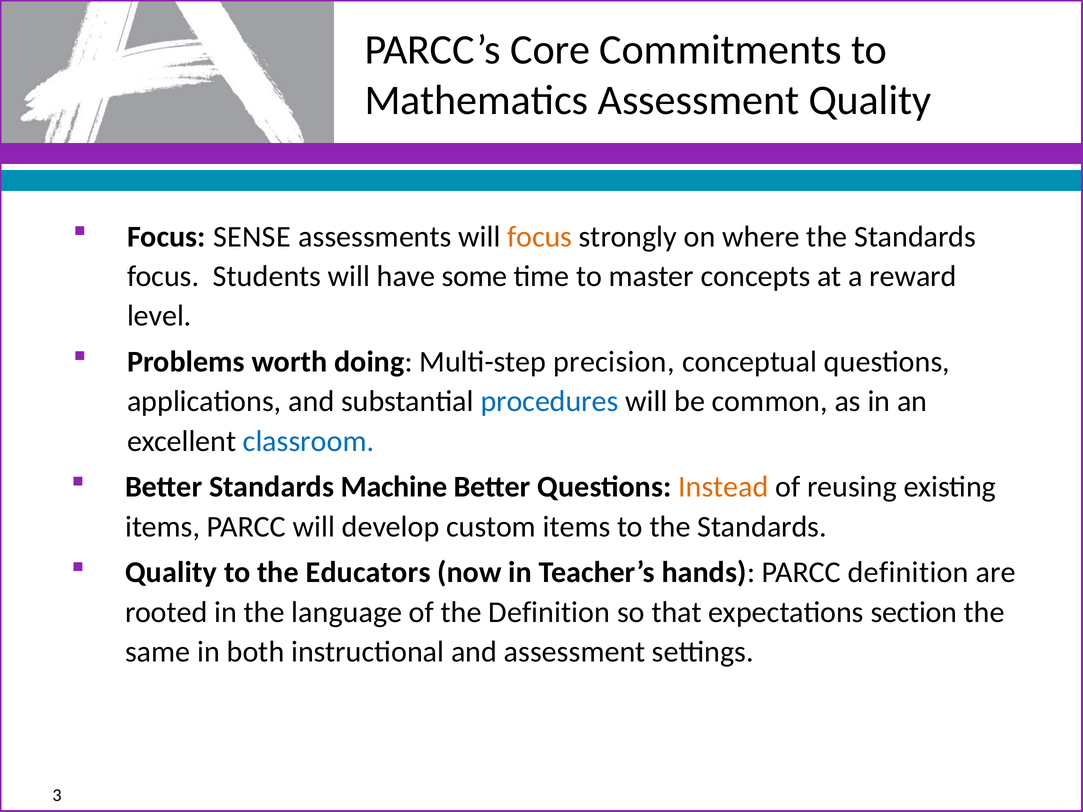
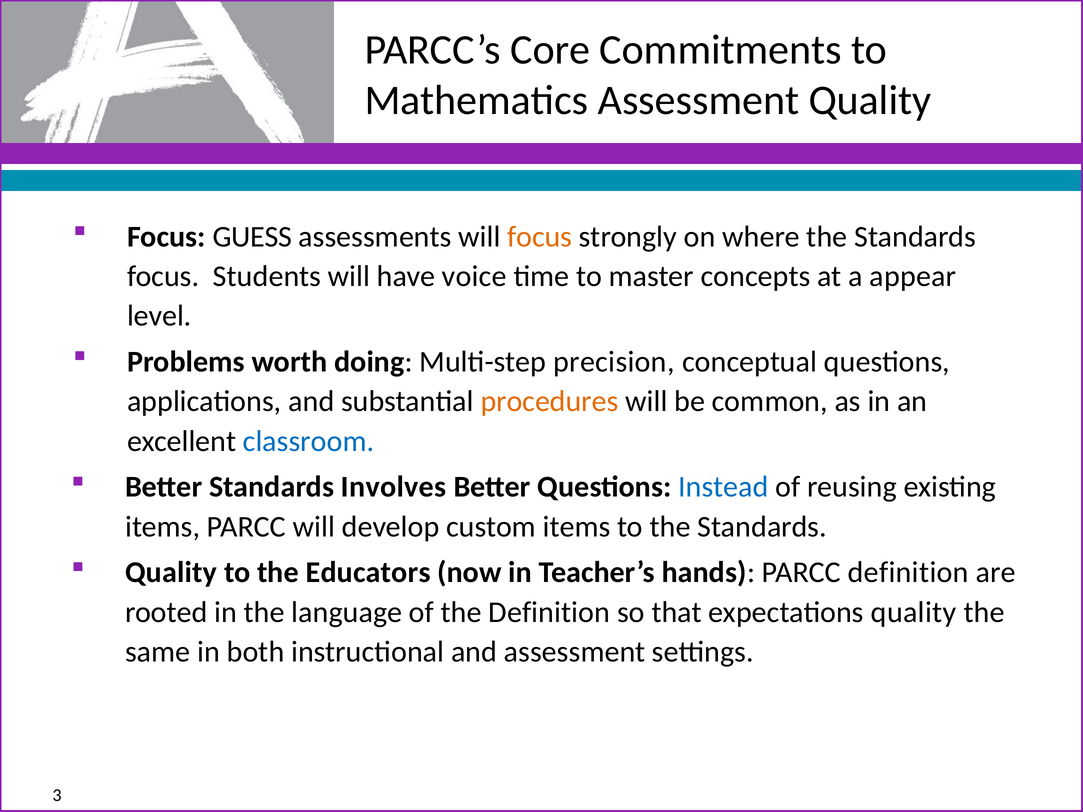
SENSE: SENSE -> GUESS (252, 237)
some: some -> voice (474, 276)
reward: reward -> appear (913, 276)
procedures colour: blue -> orange (550, 402)
Machine: Machine -> Involves (394, 487)
Instead colour: orange -> blue (723, 487)
expectations section: section -> quality (914, 612)
